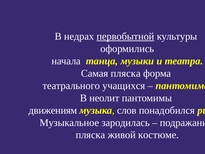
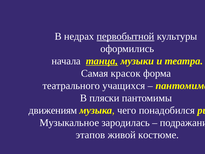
танца underline: none -> present (102, 61)
Самая пляска: пляска -> красок (126, 73)
неолит: неолит -> пляски (104, 98)
слов: слов -> чего (127, 110)
пляска: пляска -> этапов (90, 135)
